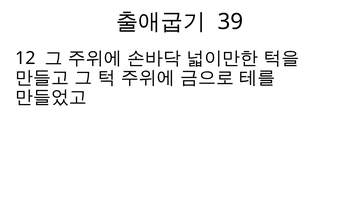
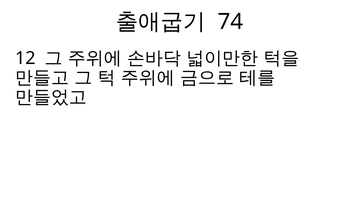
39: 39 -> 74 (230, 22)
